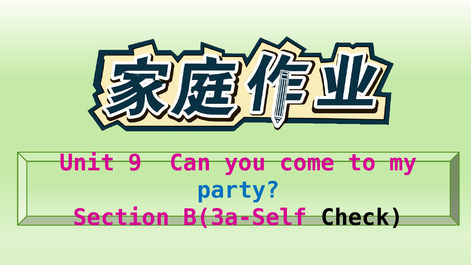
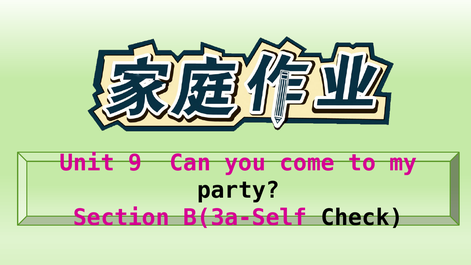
party colour: blue -> black (238, 190)
